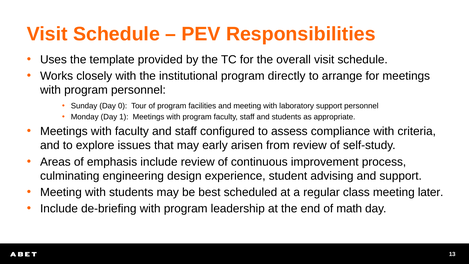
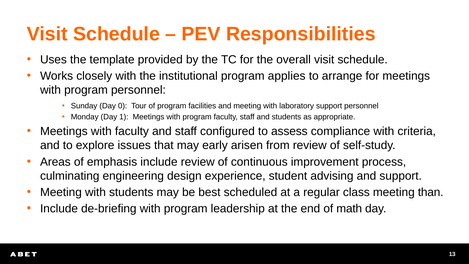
directly: directly -> applies (287, 76)
later: later -> than (431, 192)
